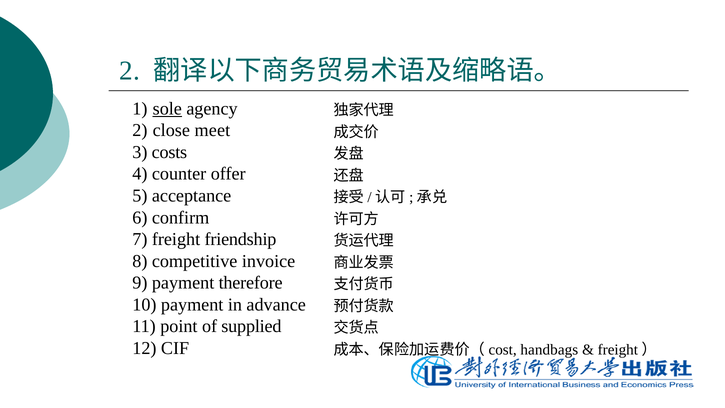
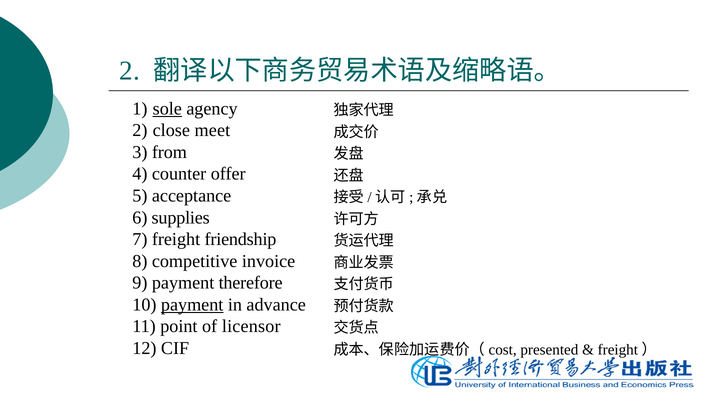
costs: costs -> from (169, 152)
confirm: confirm -> supplies (181, 217)
payment underline: none -> present (192, 304)
supplied: supplied -> licensor (251, 326)
handbags: handbags -> presented (549, 350)
